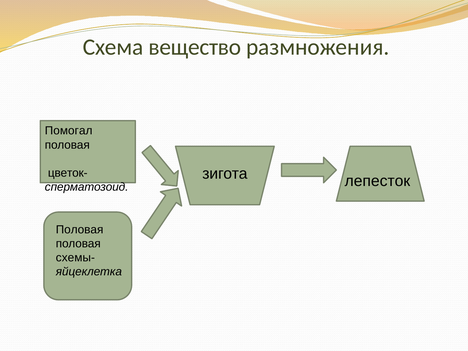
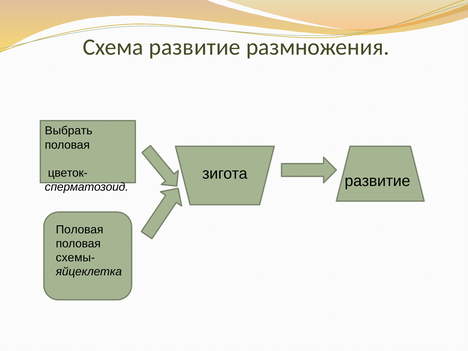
Схема вещество: вещество -> развитие (195, 47)
Помогал: Помогал -> Выбрать (69, 131)
зигота лепесток: лепесток -> развитие (377, 181)
